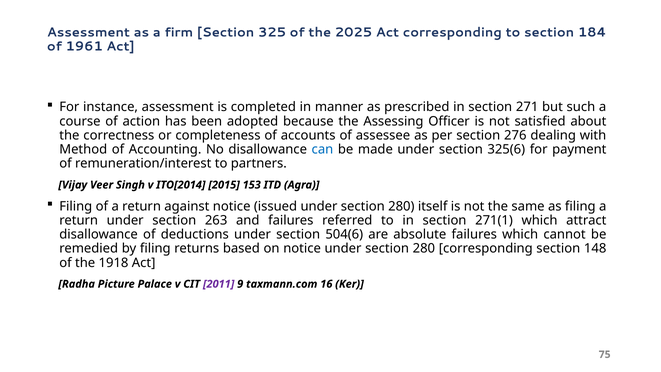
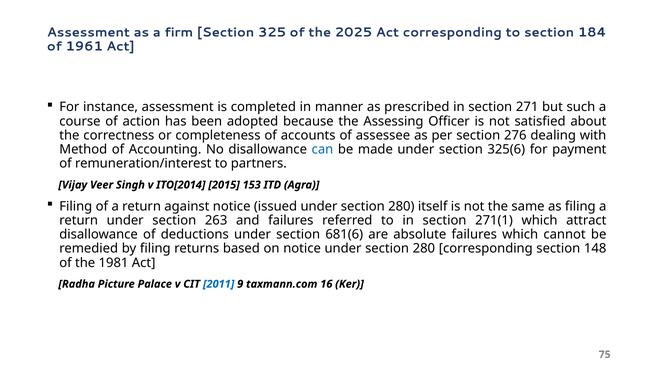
504(6: 504(6 -> 681(6 (344, 234)
1918: 1918 -> 1981 (114, 263)
2011 colour: purple -> blue (219, 284)
